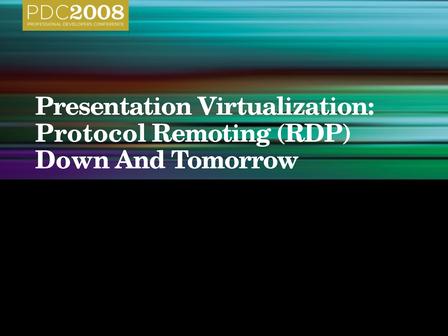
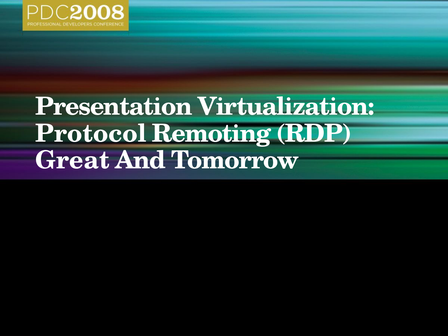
Down: Down -> Great (73, 160)
